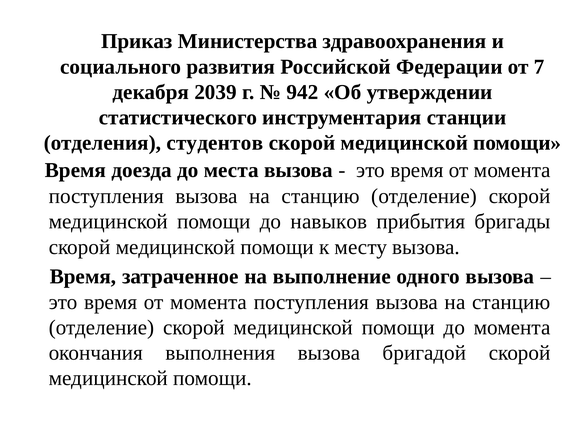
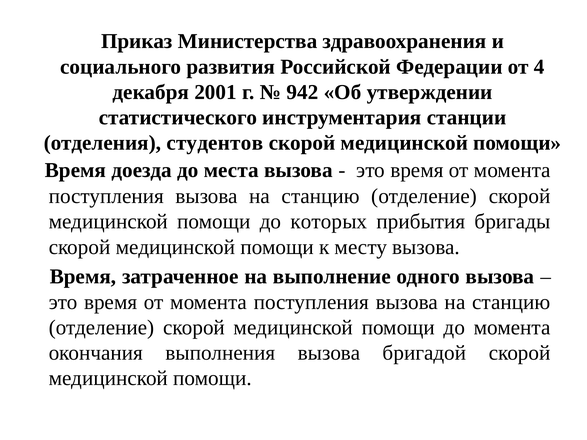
7: 7 -> 4 (539, 67)
2039: 2039 -> 2001 (216, 92)
навыков: навыков -> которых (329, 222)
